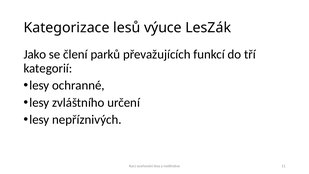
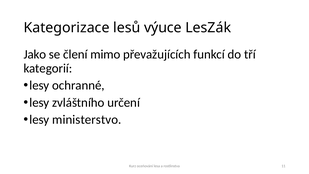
parků: parků -> mimo (105, 54)
nepříznivých: nepříznivých -> ministerstvo (87, 120)
